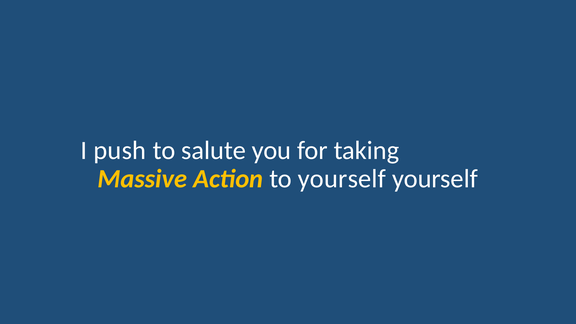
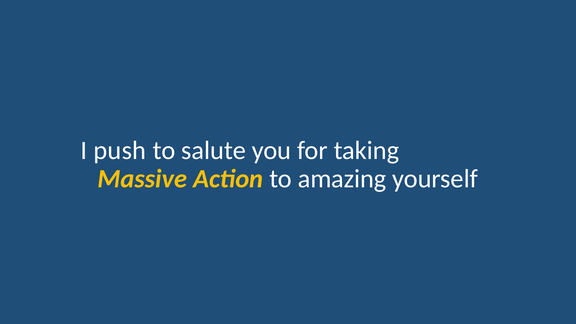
to yourself: yourself -> amazing (342, 179)
